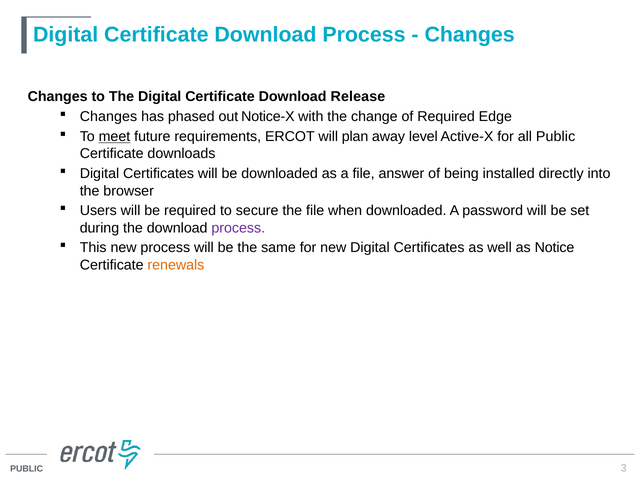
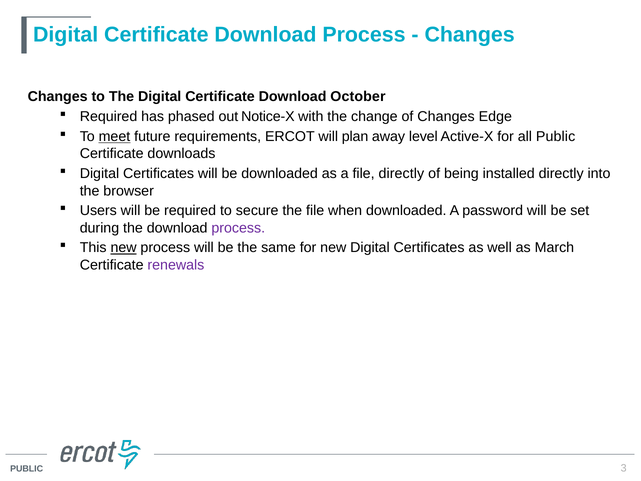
Release: Release -> October (358, 97)
Changes: Changes -> Required (109, 117)
of Required: Required -> Changes (446, 117)
file answer: answer -> directly (401, 174)
new underline: none -> present (124, 248)
Notice: Notice -> March (554, 248)
renewals colour: orange -> purple (176, 265)
